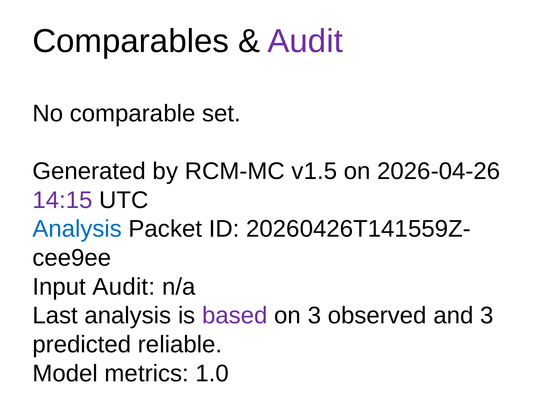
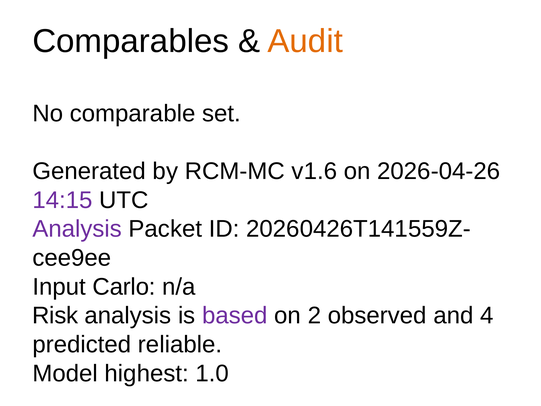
Audit colour: purple -> orange (305, 41)
v1.5: v1.5 -> v1.6 (314, 171)
Analysis colour: blue -> purple (77, 229)
Input Audit: Audit -> Carlo (124, 287)
Last: Last -> Risk (55, 315)
on 3: 3 -> 2 (314, 315)
and 3: 3 -> 4 (487, 315)
metrics: metrics -> highest (147, 373)
